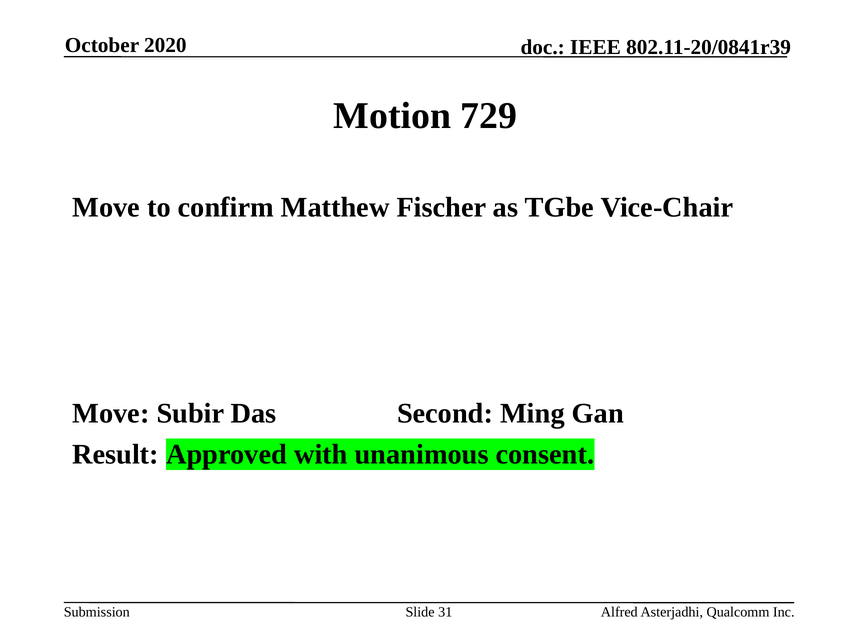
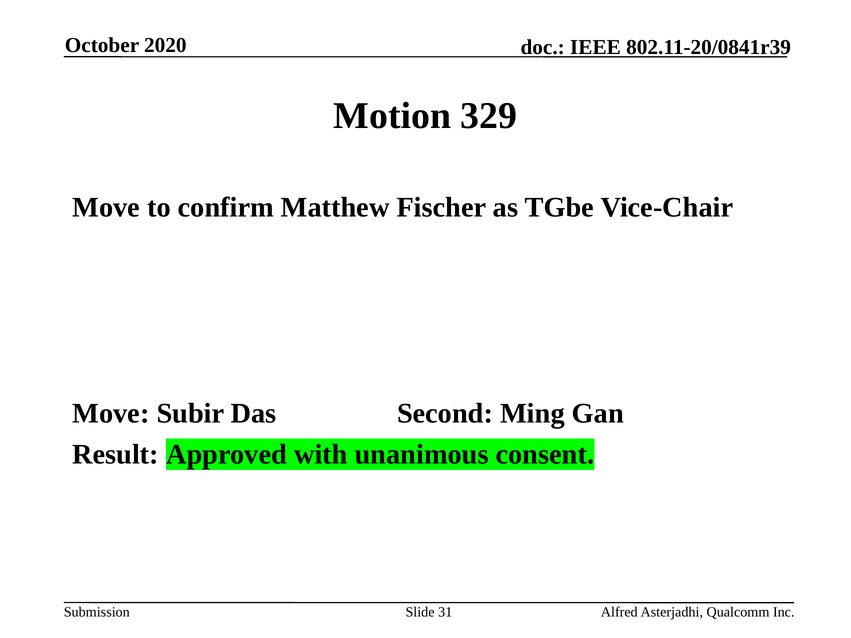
729: 729 -> 329 (489, 116)
